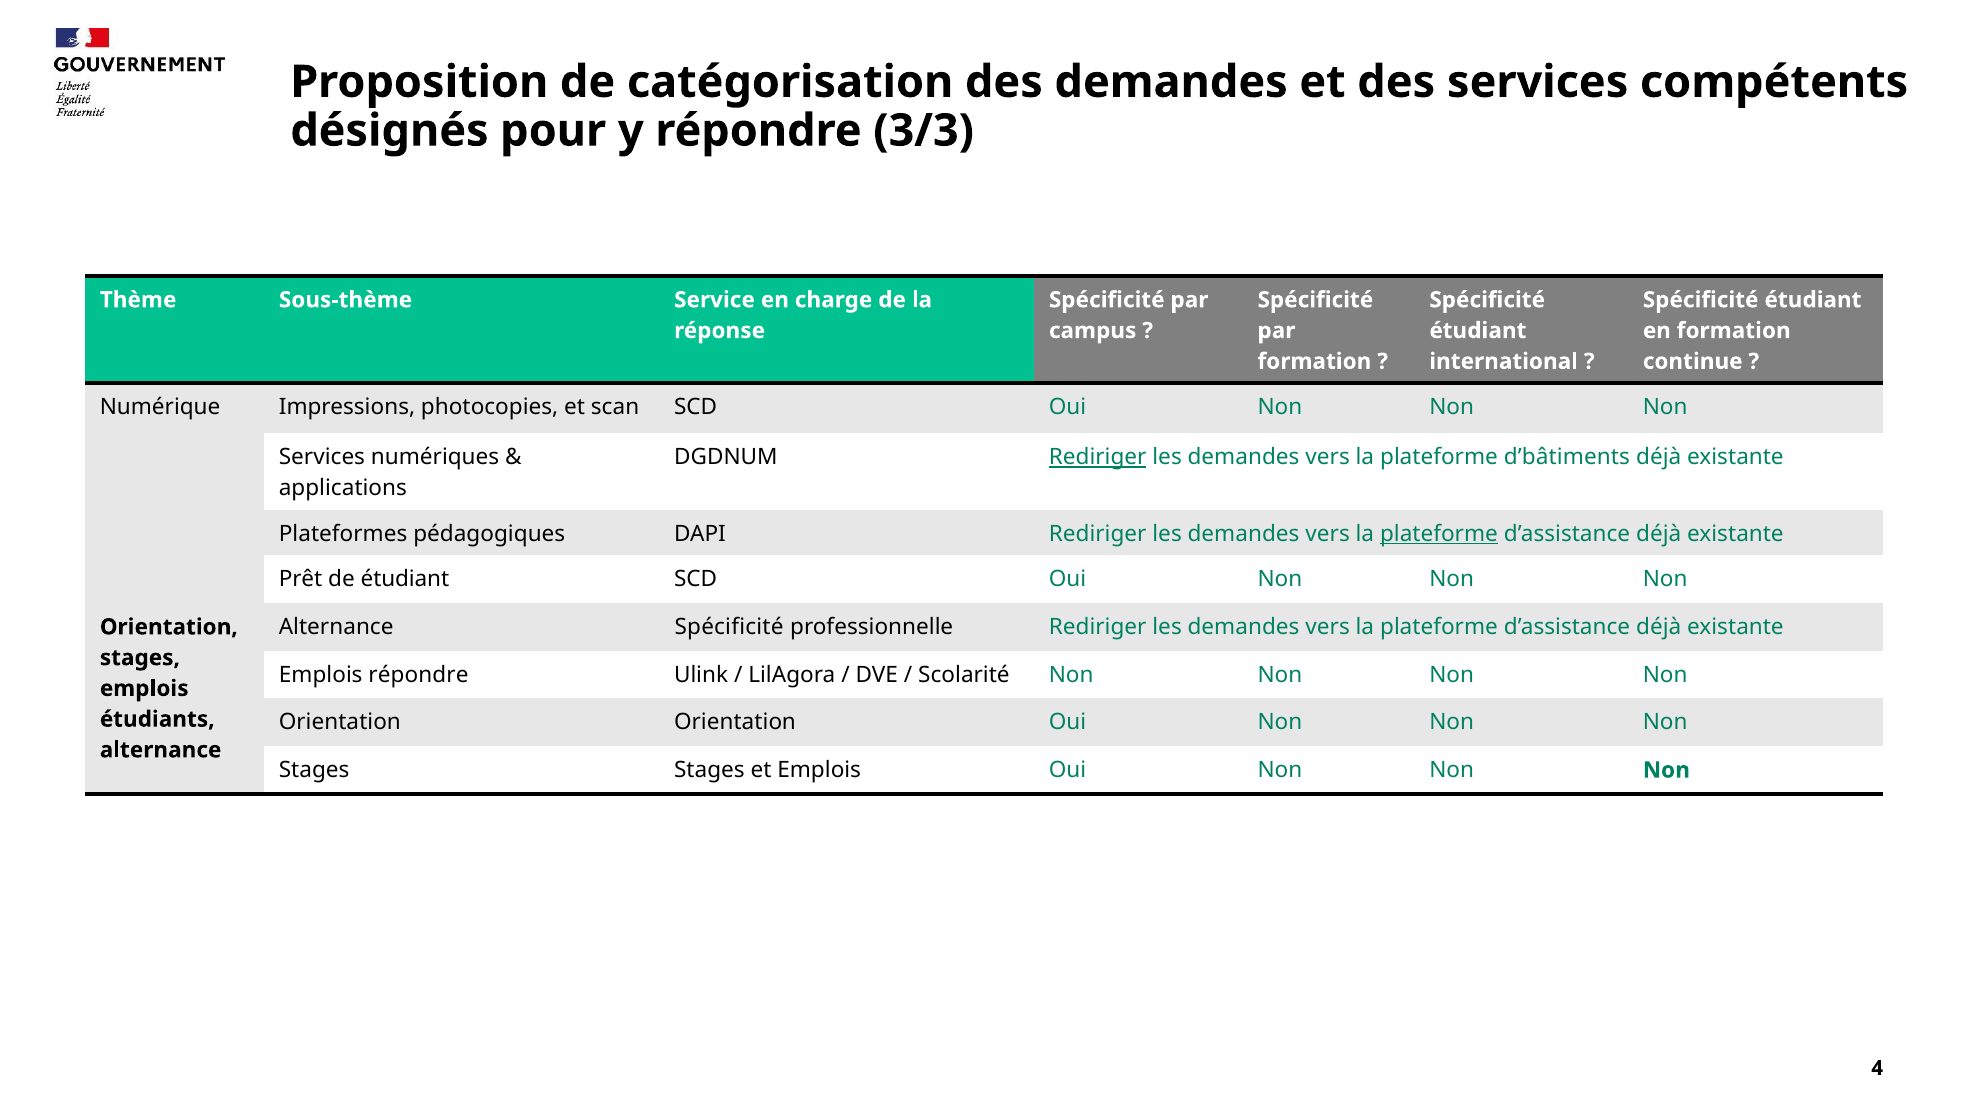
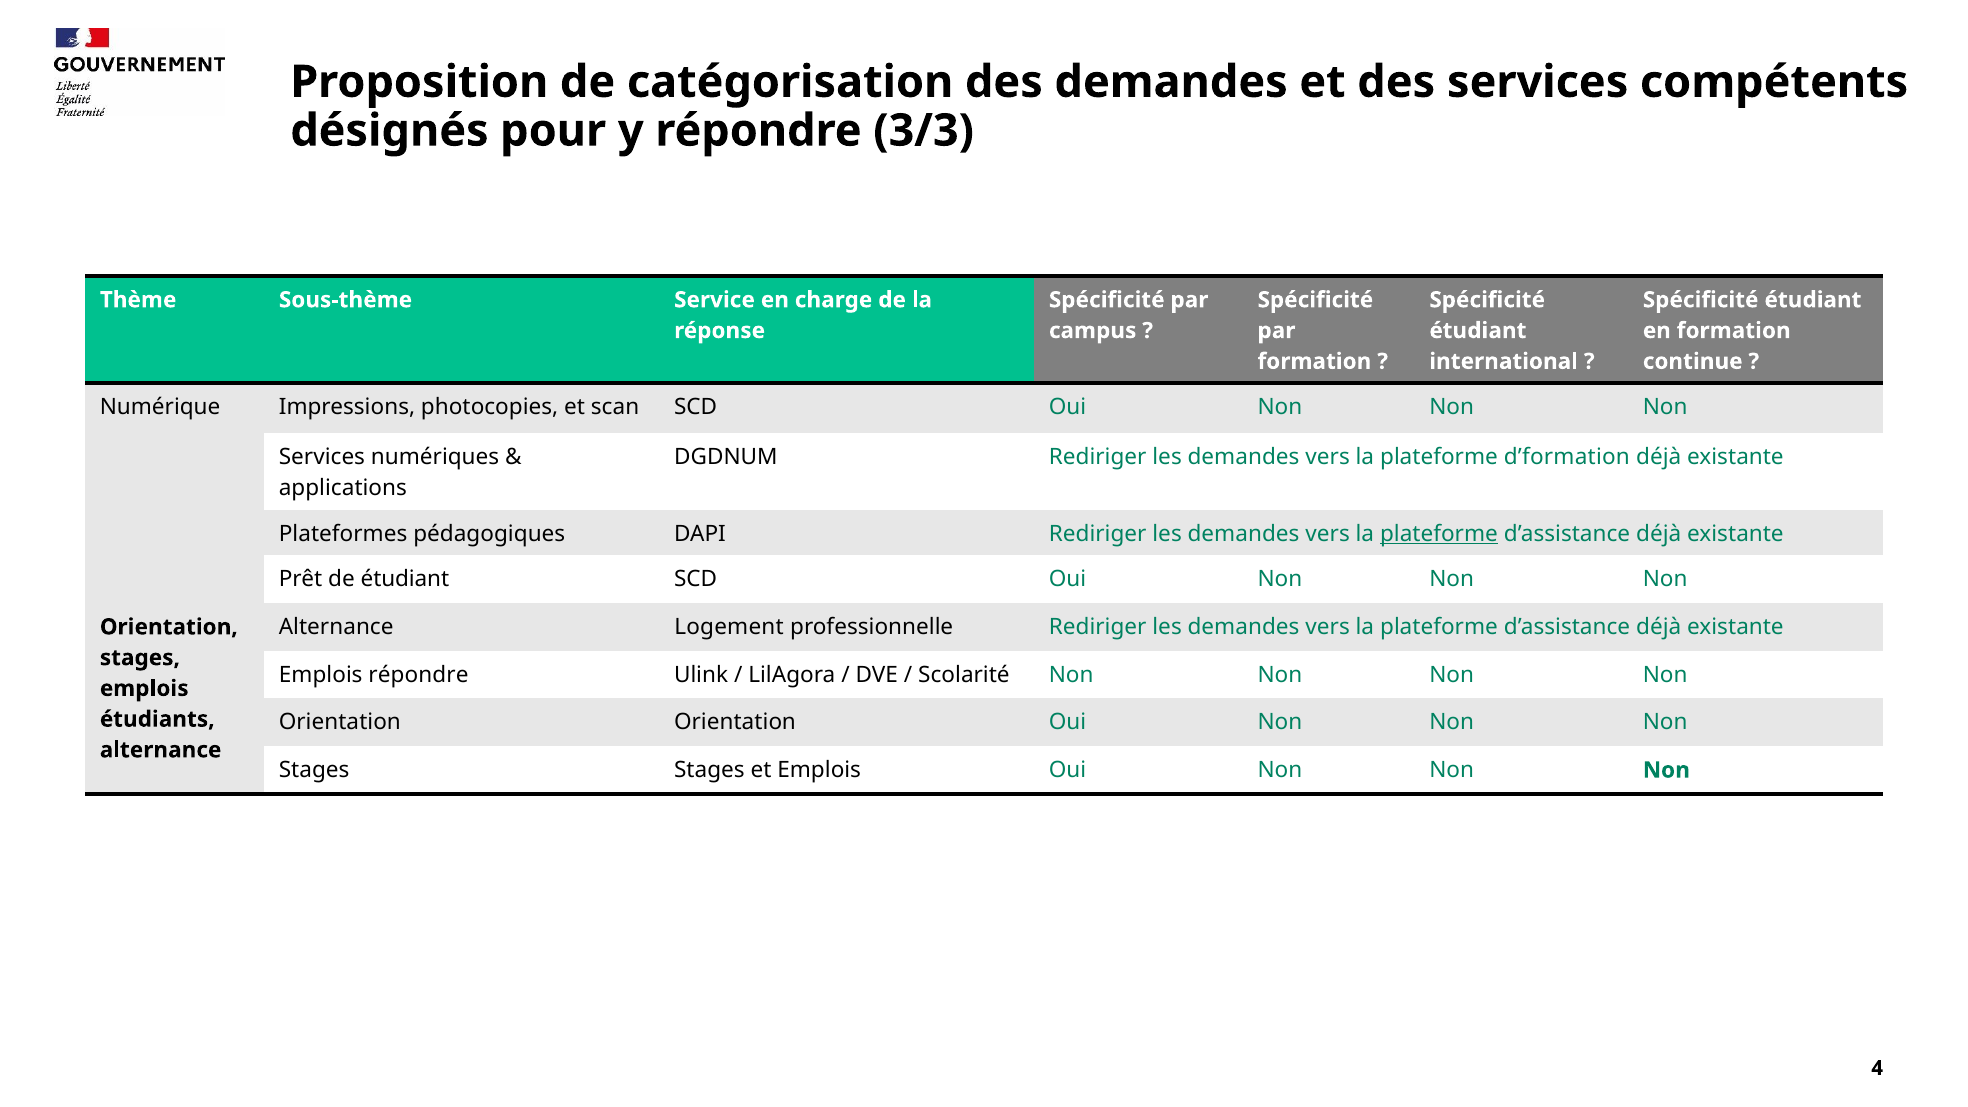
Rediriger underline: present -> none (1098, 457)
d’bâtiments: d’bâtiments -> d’formation (1567, 457)
Alternance Spécificité: Spécificité -> Logement (729, 627)
